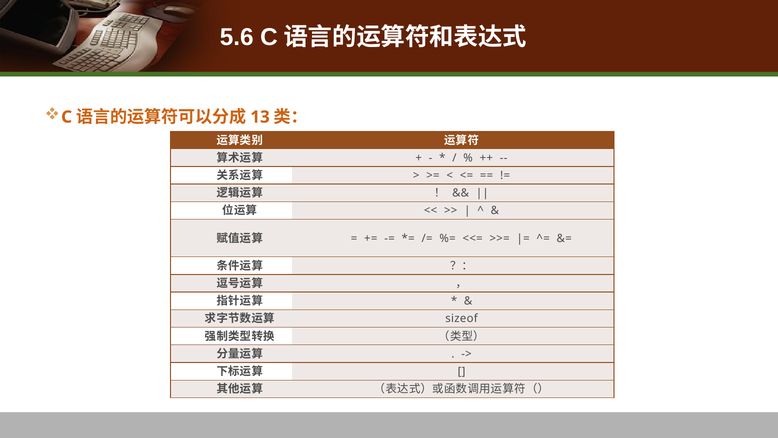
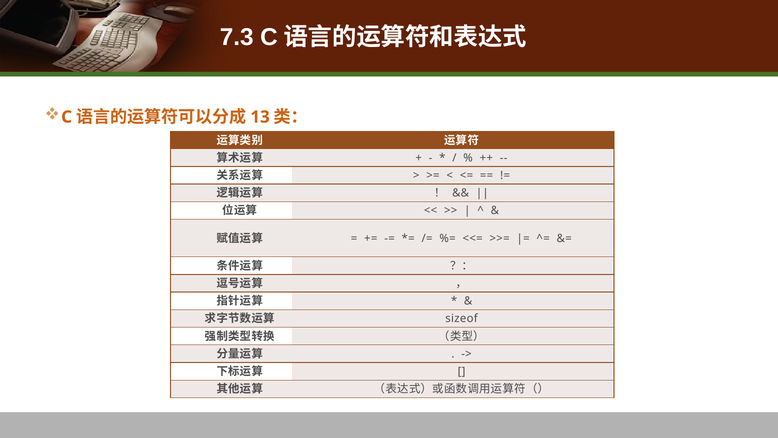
5.6: 5.6 -> 7.3 (237, 37)
